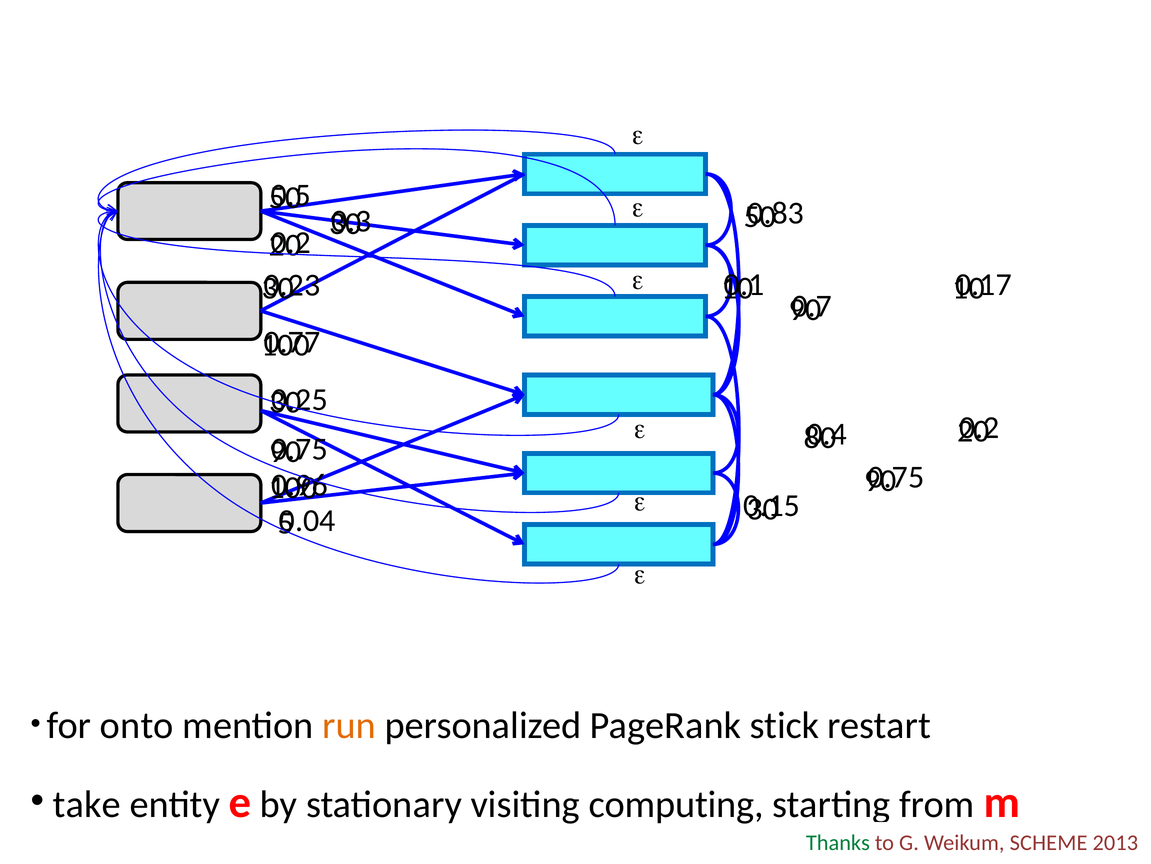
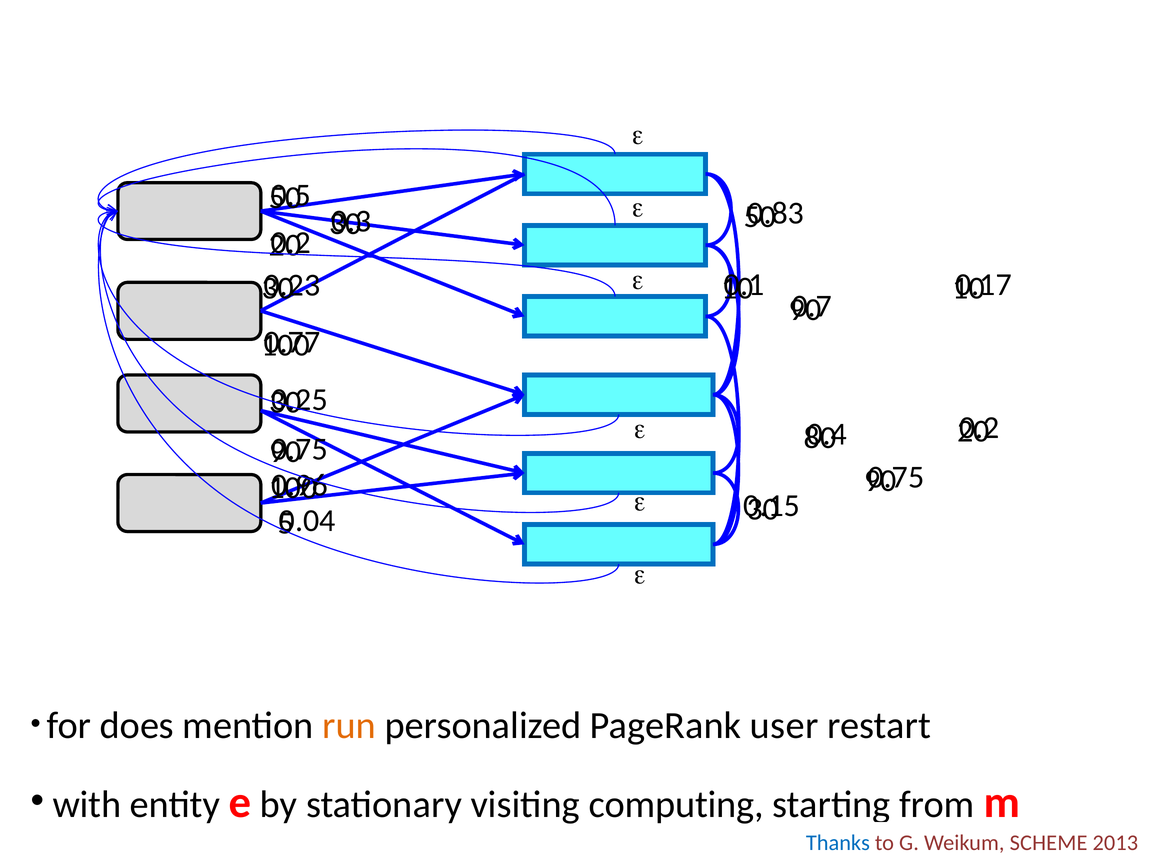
onto: onto -> does (137, 725)
stick: stick -> user (784, 725)
take: take -> with (87, 804)
Thanks colour: green -> blue (838, 842)
